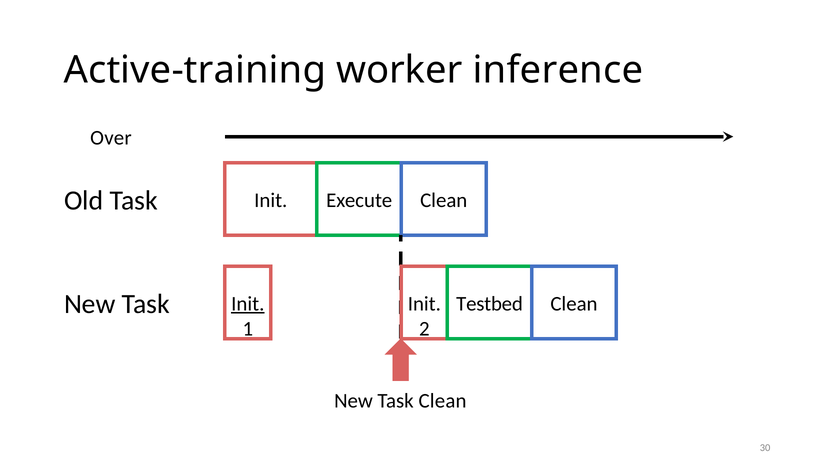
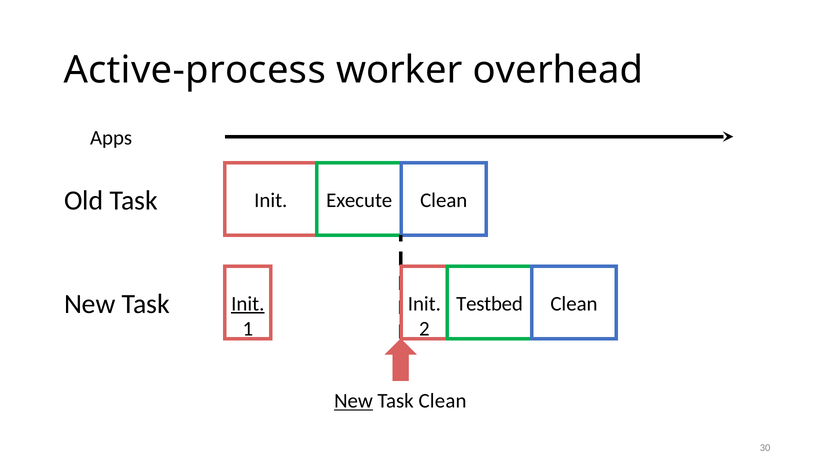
Active-training: Active-training -> Active-process (195, 70)
inference: inference -> overhead (558, 70)
Over: Over -> Apps (111, 138)
New underline: none -> present (354, 401)
